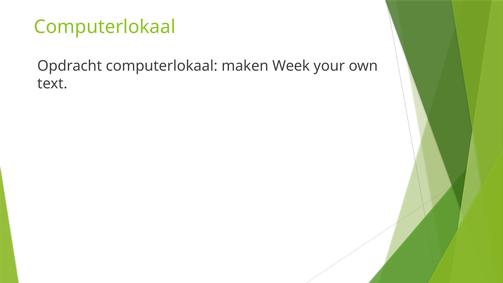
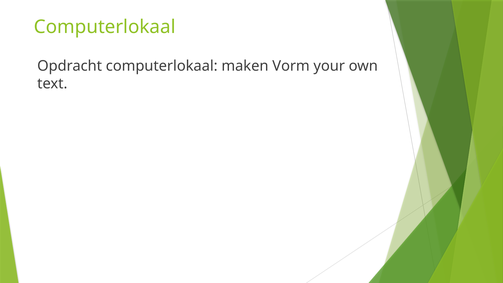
Week: Week -> Vorm (291, 66)
